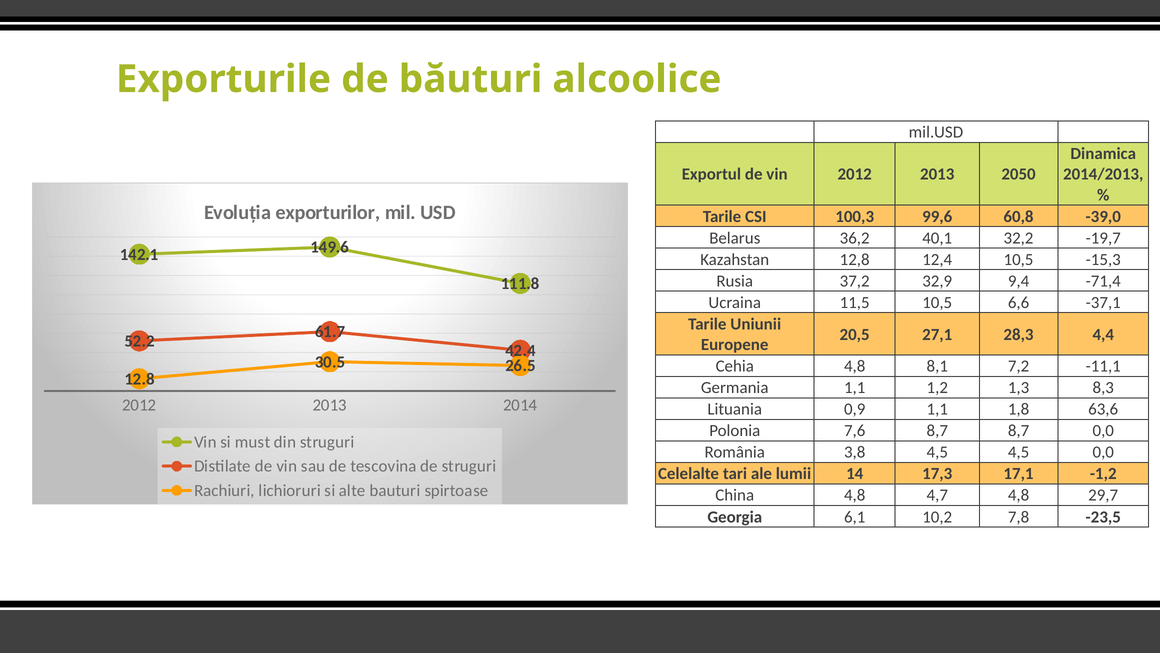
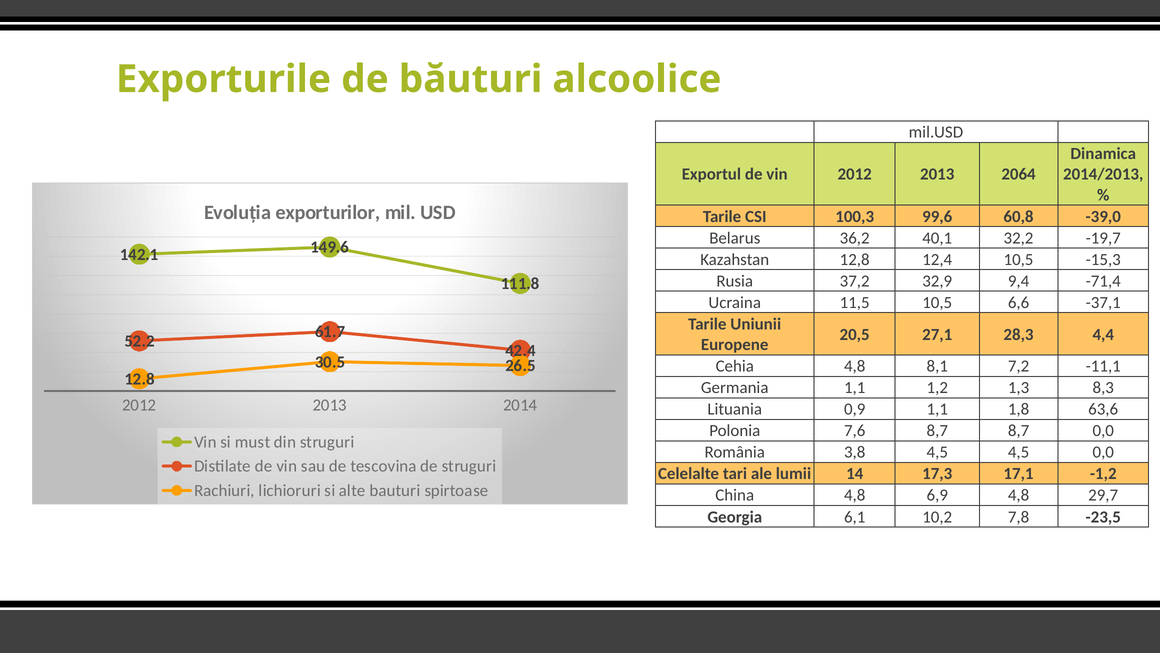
2050: 2050 -> 2064 (1019, 174)
4,7: 4,7 -> 6,9 (937, 495)
